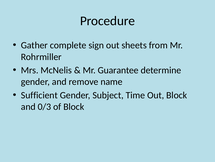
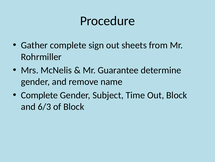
Sufficient: Sufficient -> Complete (39, 95)
0/3: 0/3 -> 6/3 (44, 106)
